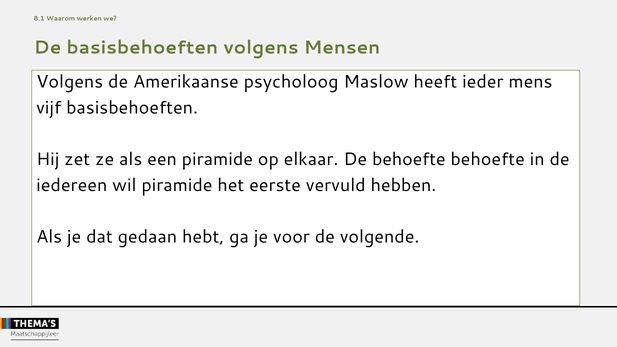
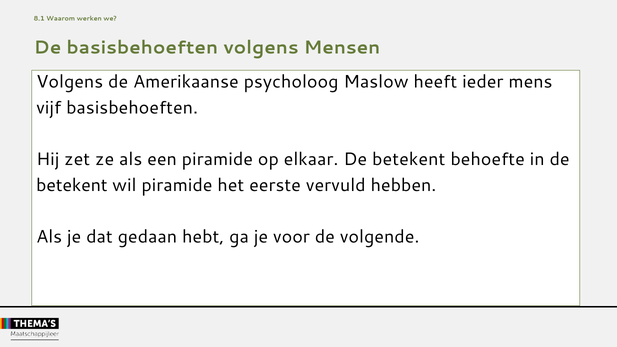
elkaar De behoefte: behoefte -> betekent (409, 159)
iedereen: iedereen -> betekent (72, 185)
